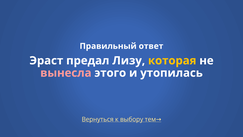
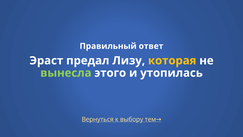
вынесла colour: pink -> light green (66, 73)
